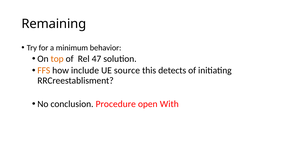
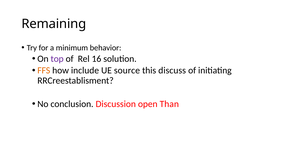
top colour: orange -> purple (57, 59)
47: 47 -> 16 (96, 59)
detects: detects -> discuss (172, 70)
Procedure: Procedure -> Discussion (116, 104)
With: With -> Than (169, 104)
